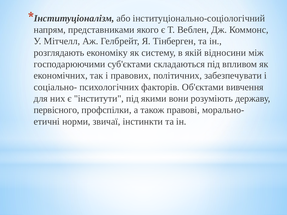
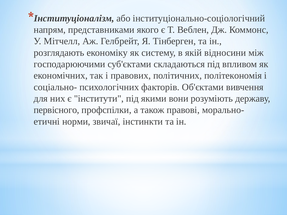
забезпечувати: забезпечувати -> політекономія (233, 76)
